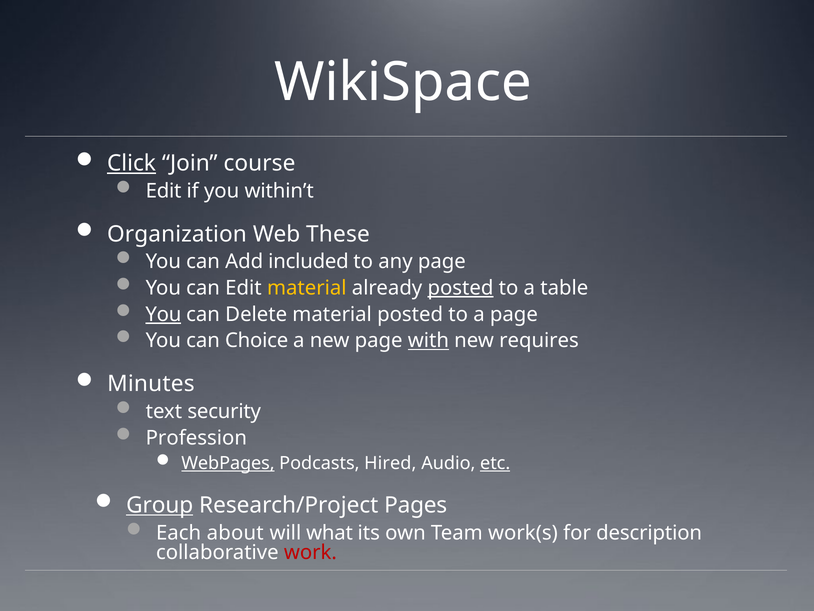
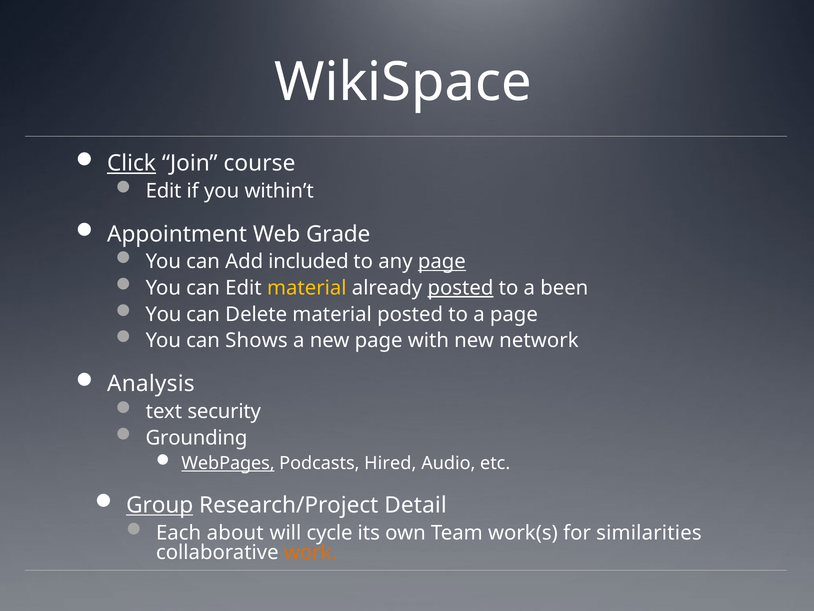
Organization: Organization -> Appointment (177, 234)
These: These -> Grade (338, 234)
page underline: none -> present (442, 261)
table: table -> been (564, 288)
You underline: present -> none (163, 314)
Choice: Choice -> Shows (256, 340)
with underline: present -> none (428, 340)
requires: requires -> network (539, 340)
Minutes: Minutes -> Analysis (151, 384)
Profession: Profession -> Grounding (196, 438)
etc underline: present -> none (495, 463)
Pages: Pages -> Detail (416, 505)
what: what -> cycle (330, 532)
description: description -> similarities (649, 532)
work colour: red -> orange (310, 552)
